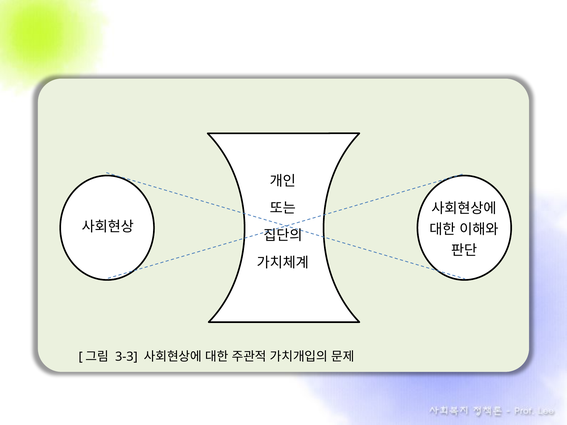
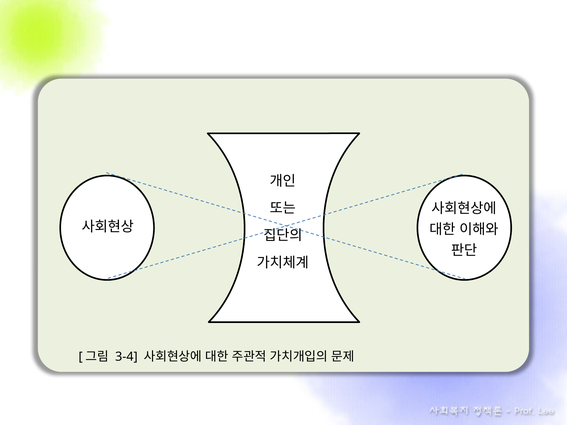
3-3: 3-3 -> 3-4 (126, 357)
